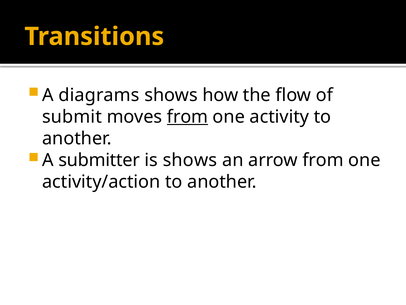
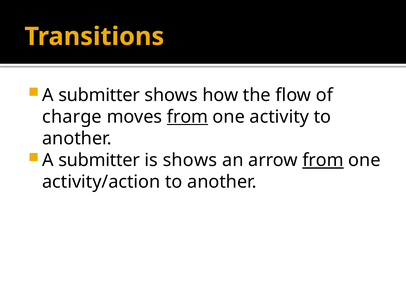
diagrams: diagrams -> submitter (99, 95)
submit: submit -> charge (72, 117)
from underline: none -> present (323, 160)
